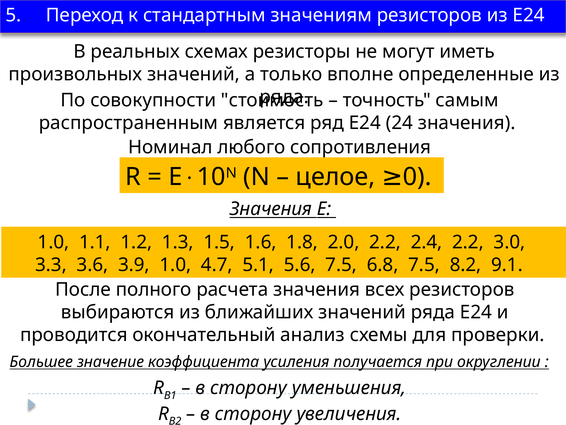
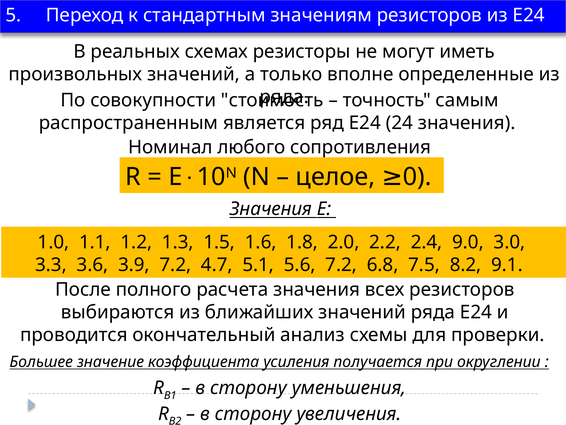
2.4 2.2: 2.2 -> 9.0 (468, 242)
3.9 1.0: 1.0 -> 7.2 (175, 265)
5.6 7.5: 7.5 -> 7.2 (341, 265)
